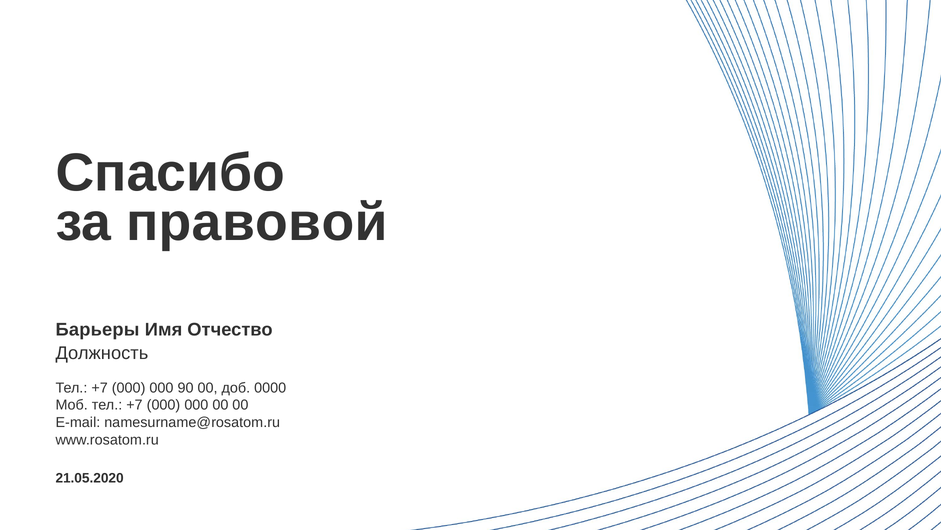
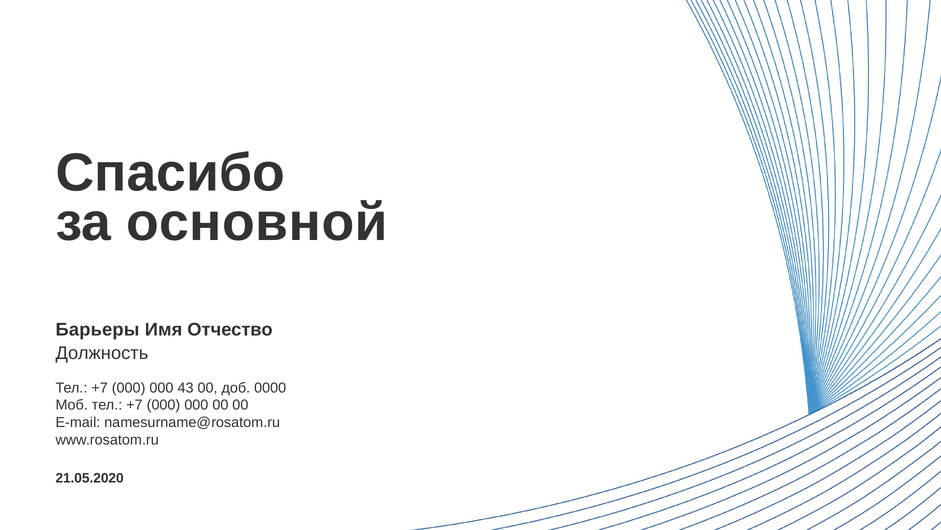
правовой: правовой -> основной (257, 222)
90: 90 -> 43 (186, 388)
